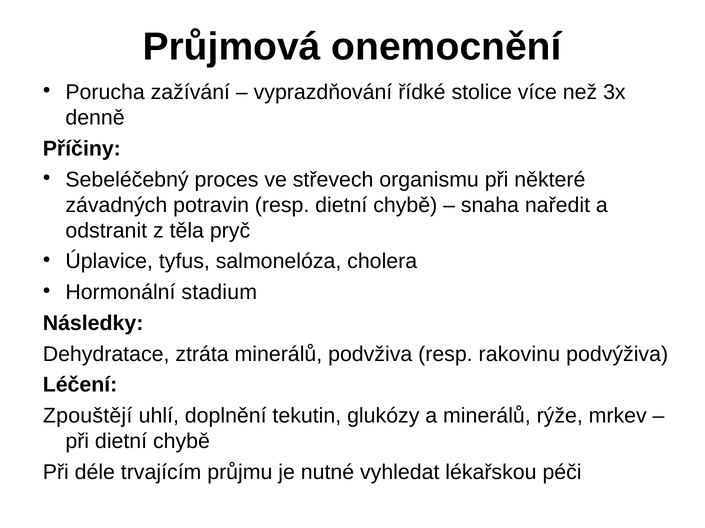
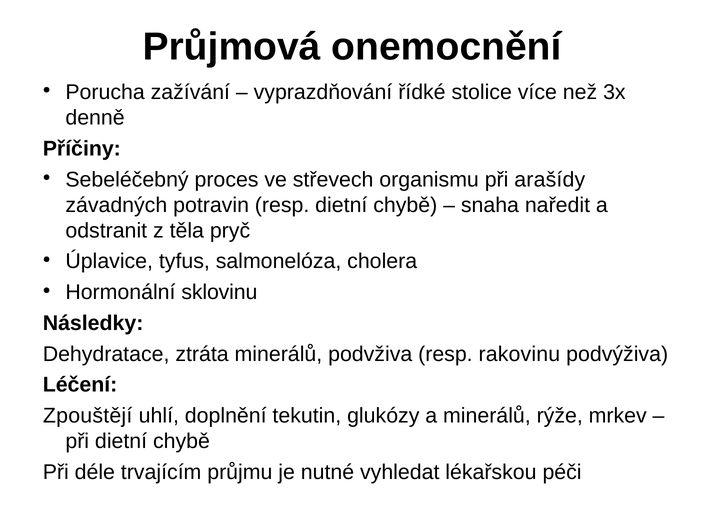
některé: některé -> arašídy (550, 180)
stadium: stadium -> sklovinu (219, 293)
